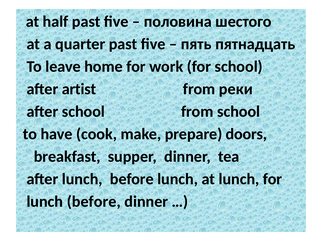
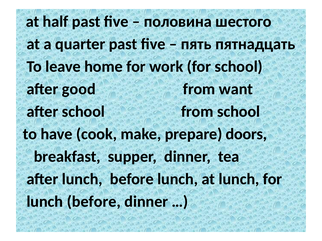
artist: artist -> good (79, 89)
реки: реки -> want (236, 89)
